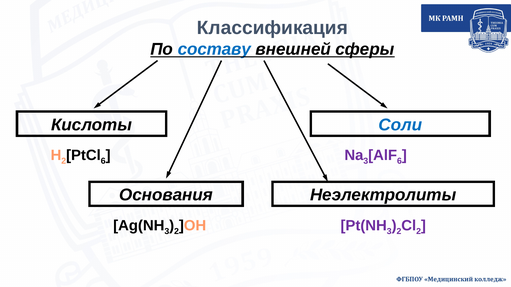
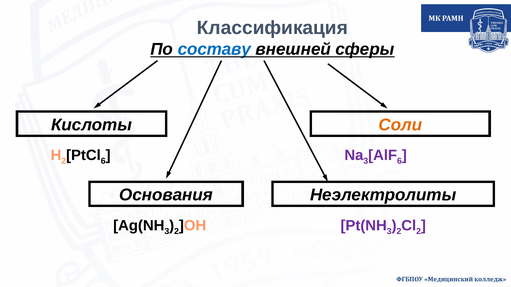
Соли colour: blue -> orange (400, 125)
